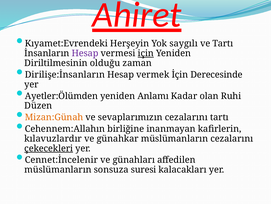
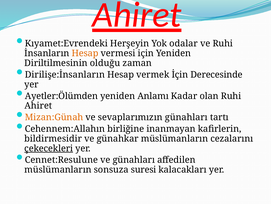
saygılı: saygılı -> odalar (184, 43)
ve Tartı: Tartı -> Ruhi (223, 43)
Hesap colour: purple -> orange (85, 53)
için underline: present -> none (146, 53)
Düzen: Düzen -> Ahiret (38, 105)
sevaplarımızın cezalarını: cezalarını -> günahları (186, 117)
kılavuzlardır: kılavuzlardır -> bildirmesidir (53, 138)
Cennet:İncelenir: Cennet:İncelenir -> Cennet:Resulune (61, 159)
